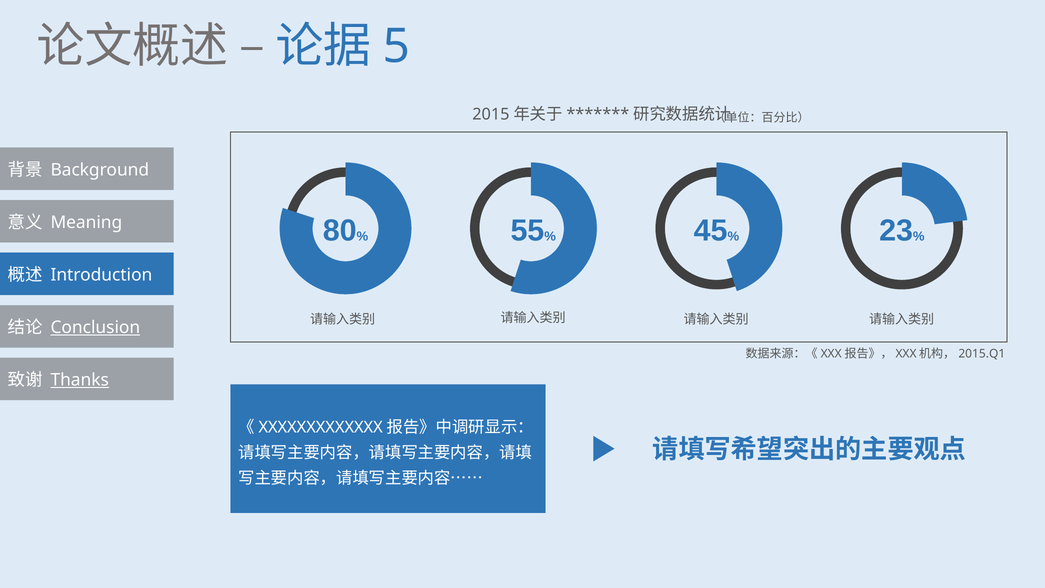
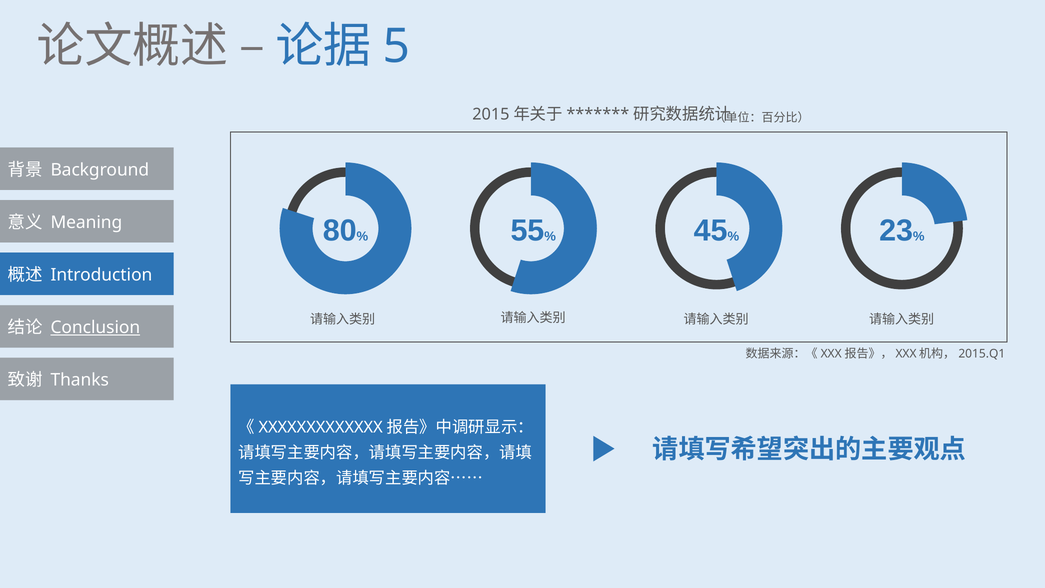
Thanks underline: present -> none (80, 380)
